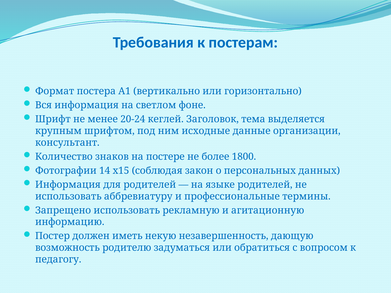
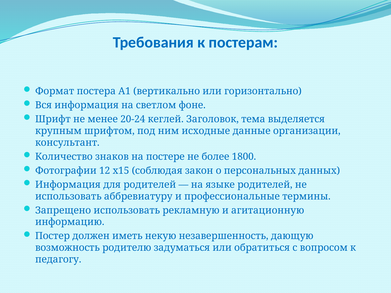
14: 14 -> 12 (105, 171)
